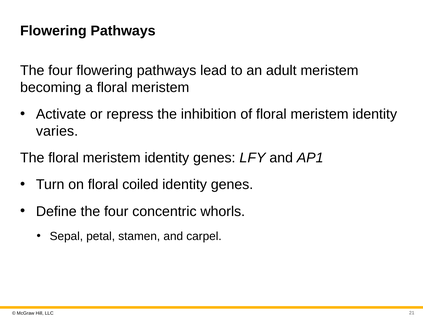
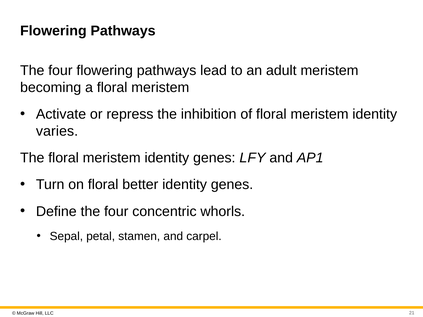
coiled: coiled -> better (140, 185)
